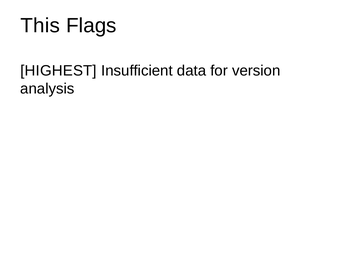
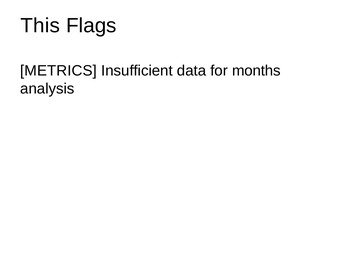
HIGHEST: HIGHEST -> METRICS (59, 71)
version: version -> months (256, 71)
